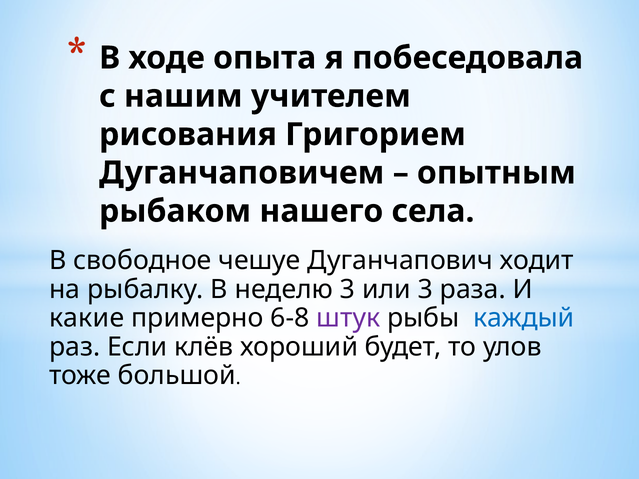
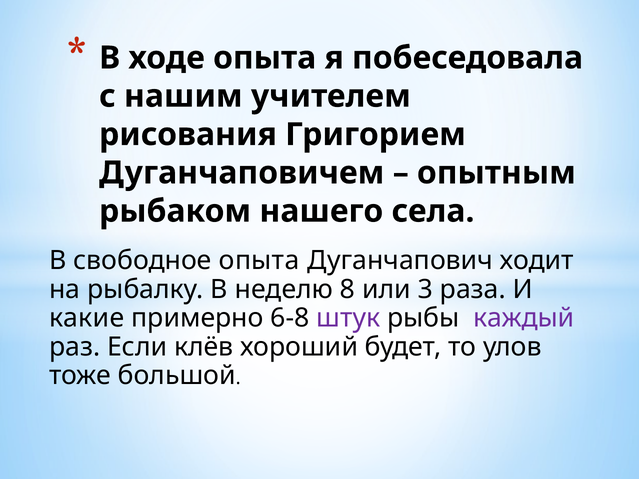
свободное чешуе: чешуе -> опыта (259, 261)
неделю 3: 3 -> 8 (348, 289)
каждый colour: blue -> purple (524, 318)
